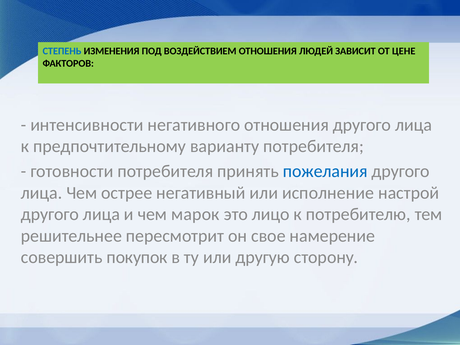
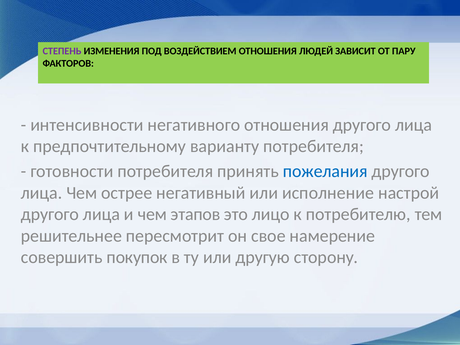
СТЕПЕНЬ colour: blue -> purple (62, 51)
ЦЕНЕ: ЦЕНЕ -> ПАРУ (404, 51)
марок: марок -> этапов (196, 214)
